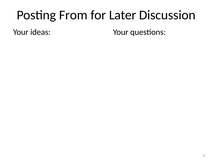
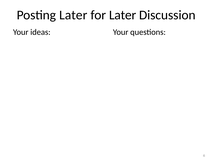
Posting From: From -> Later (73, 15)
